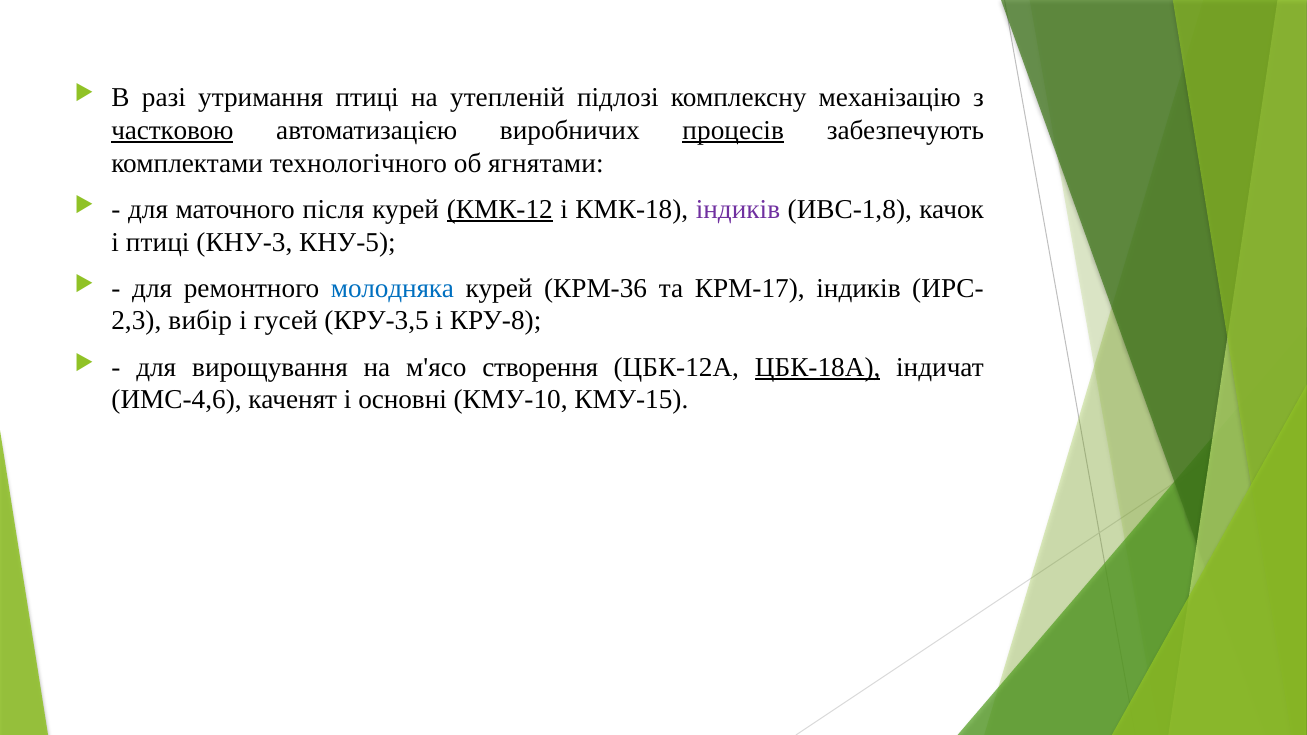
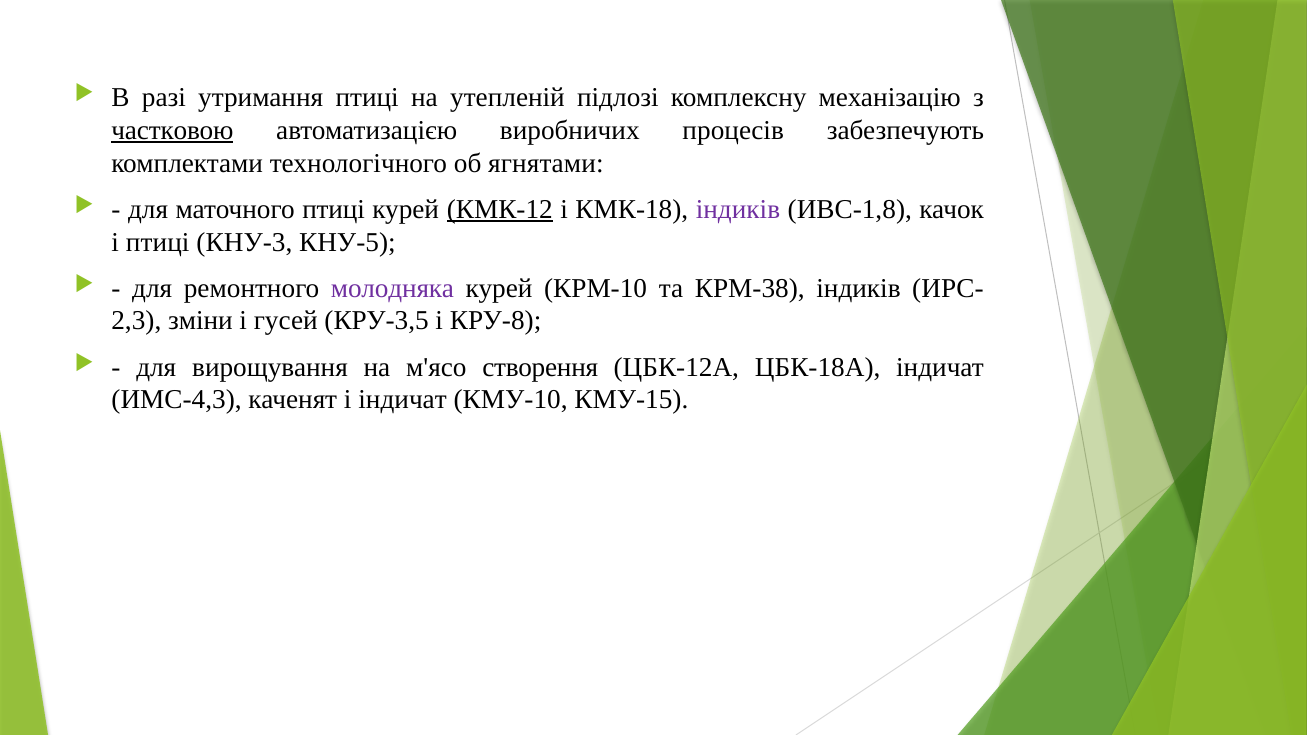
процесів underline: present -> none (733, 130)
маточного після: після -> птиці (334, 209)
молодняка colour: blue -> purple (392, 288)
КРМ-36: КРМ-36 -> КРМ-10 (596, 288)
КРМ-17: КРМ-17 -> КРМ-38 (750, 288)
вибір: вибір -> зміни (200, 321)
ЦБК-18А underline: present -> none (818, 367)
ИМС-4,6: ИМС-4,6 -> ИМС-4,3 (177, 400)
і основні: основні -> індичат (403, 400)
